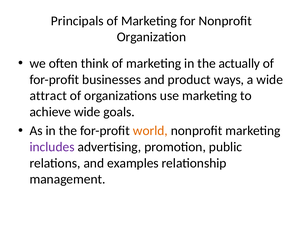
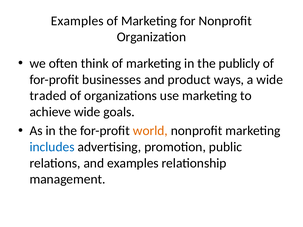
Principals: Principals -> Examples (77, 21)
actually: actually -> publicly (239, 64)
attract: attract -> traded (48, 96)
includes colour: purple -> blue (52, 147)
